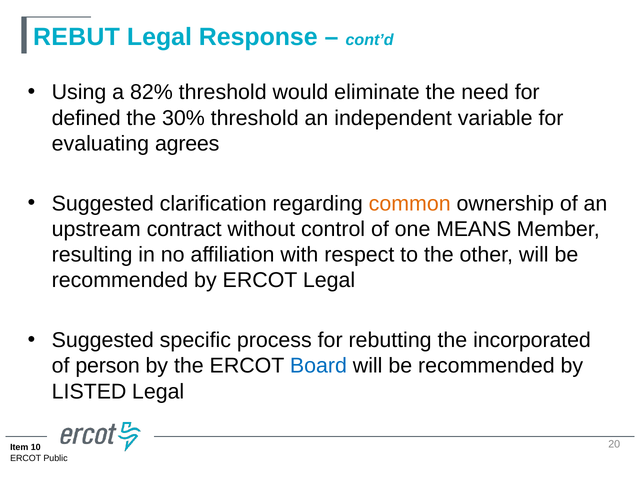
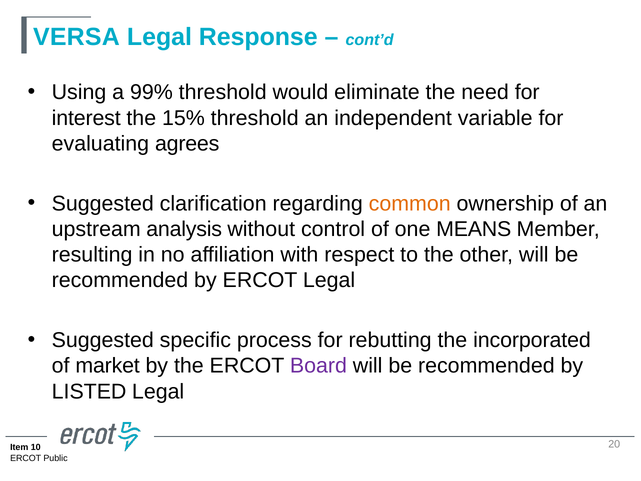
REBUT: REBUT -> VERSA (76, 37)
82%: 82% -> 99% (151, 92)
defined: defined -> interest (86, 118)
30%: 30% -> 15% (183, 118)
contract: contract -> analysis (184, 229)
person: person -> market (108, 366)
Board colour: blue -> purple (318, 366)
